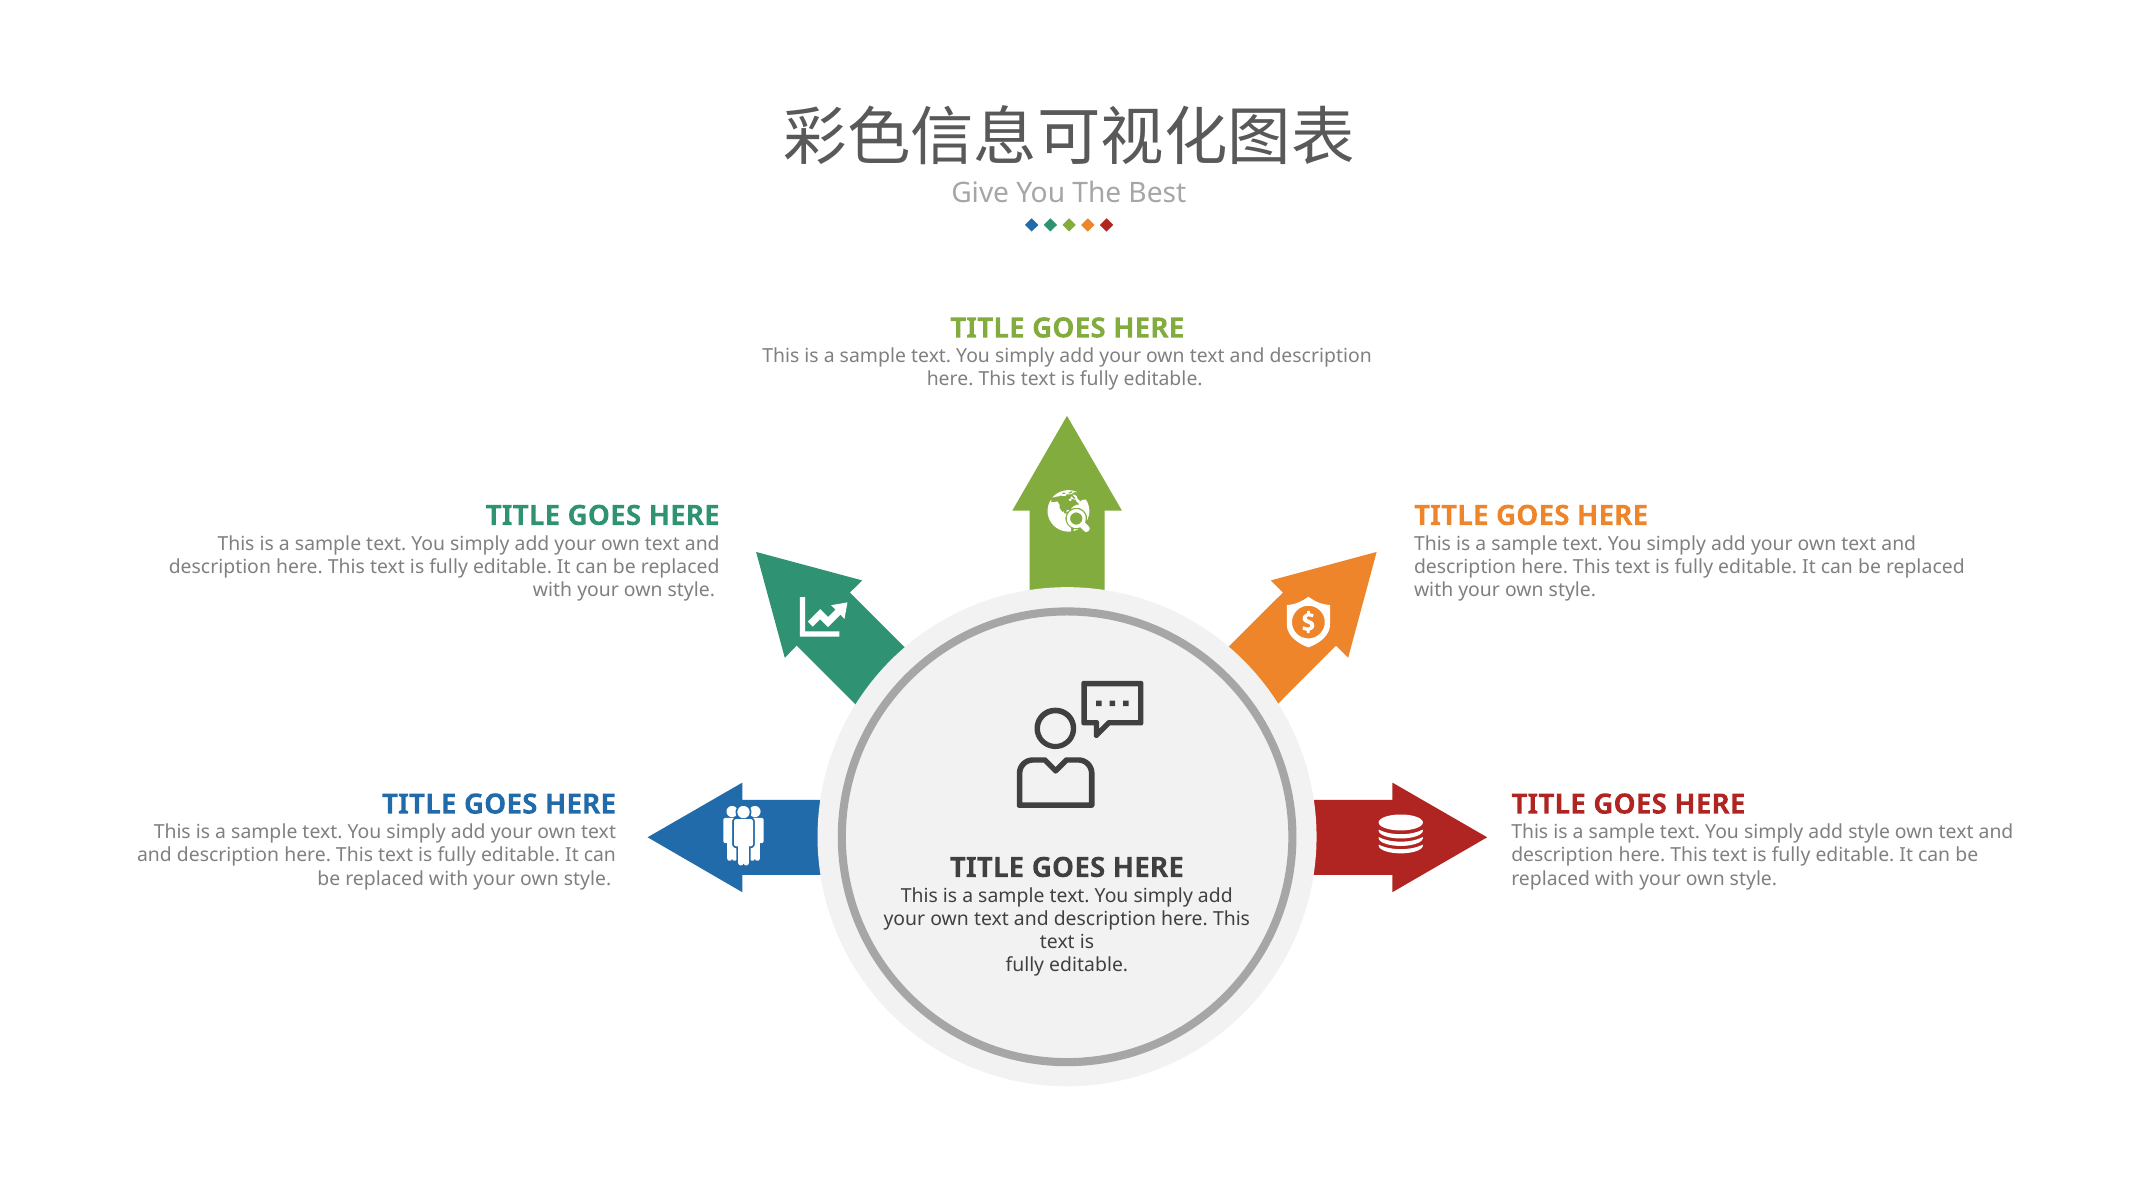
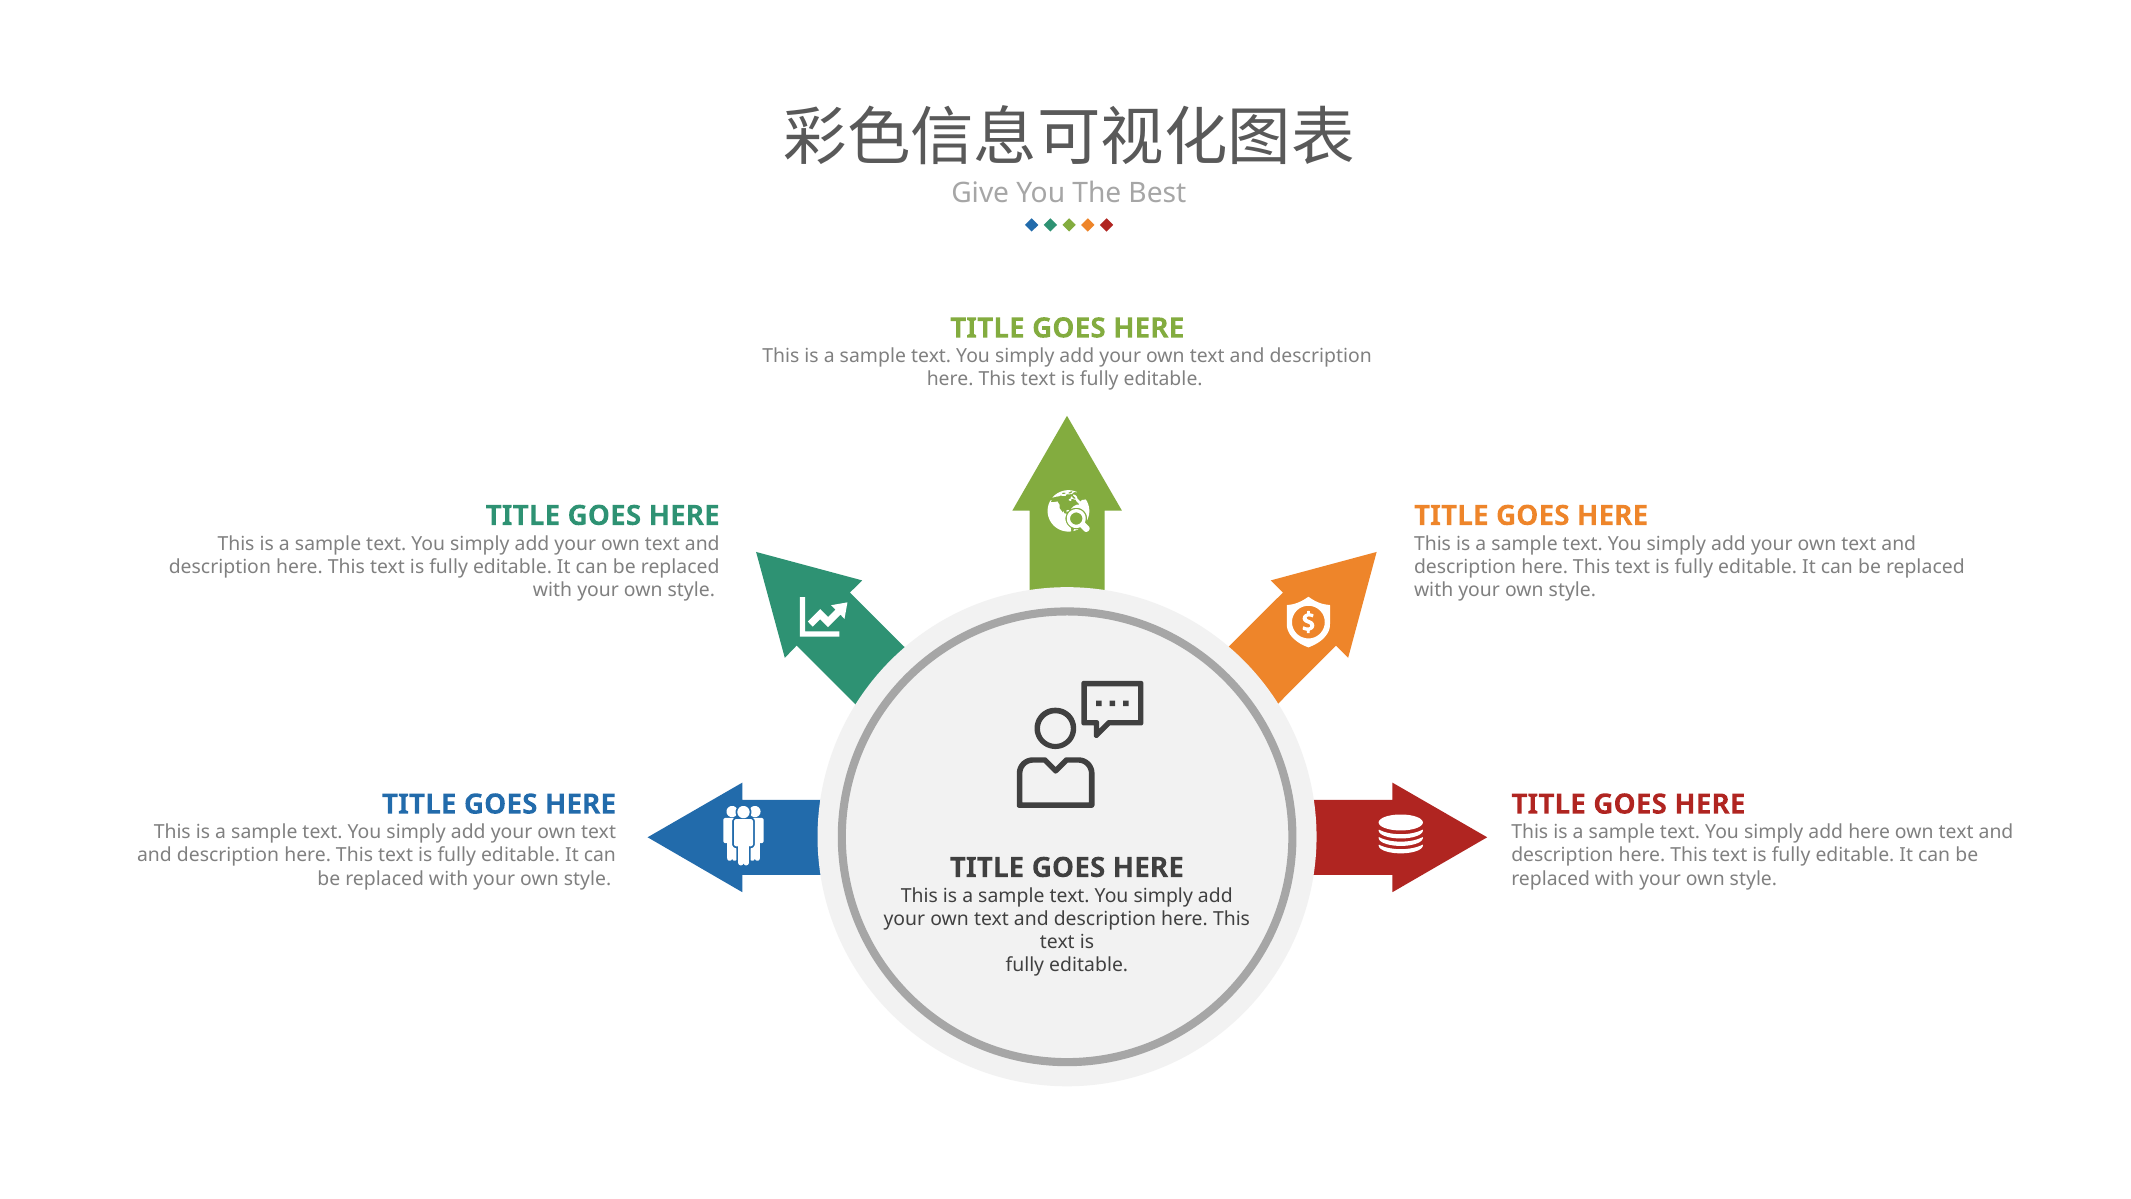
add style: style -> here (1869, 832)
